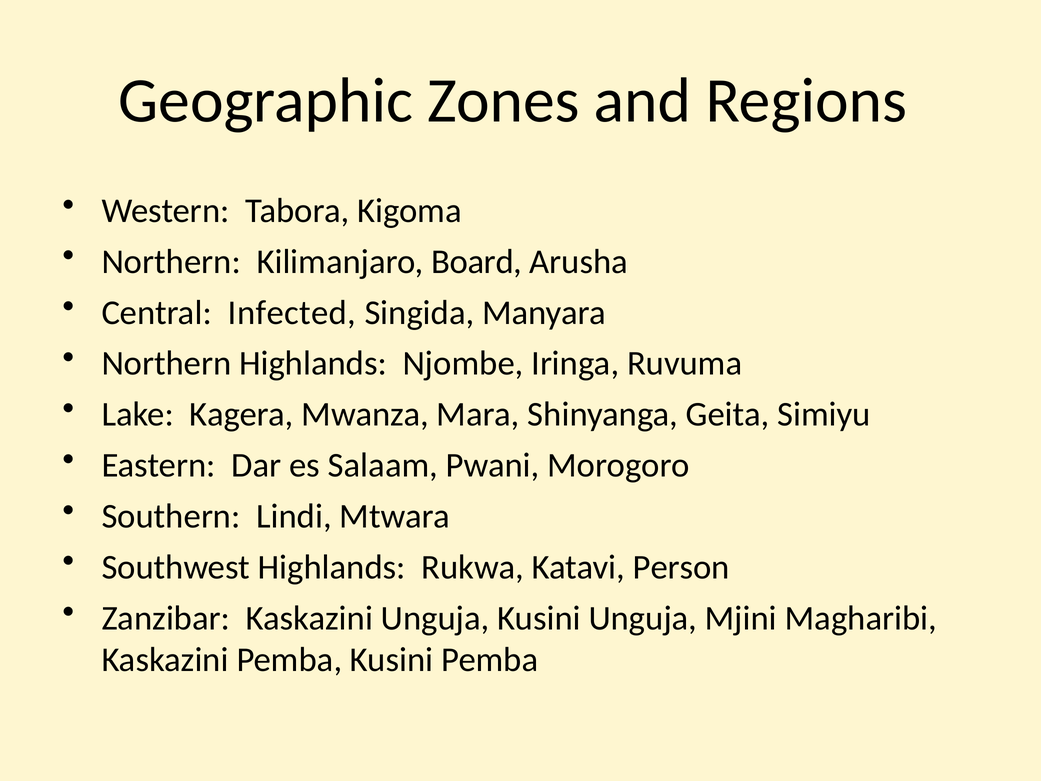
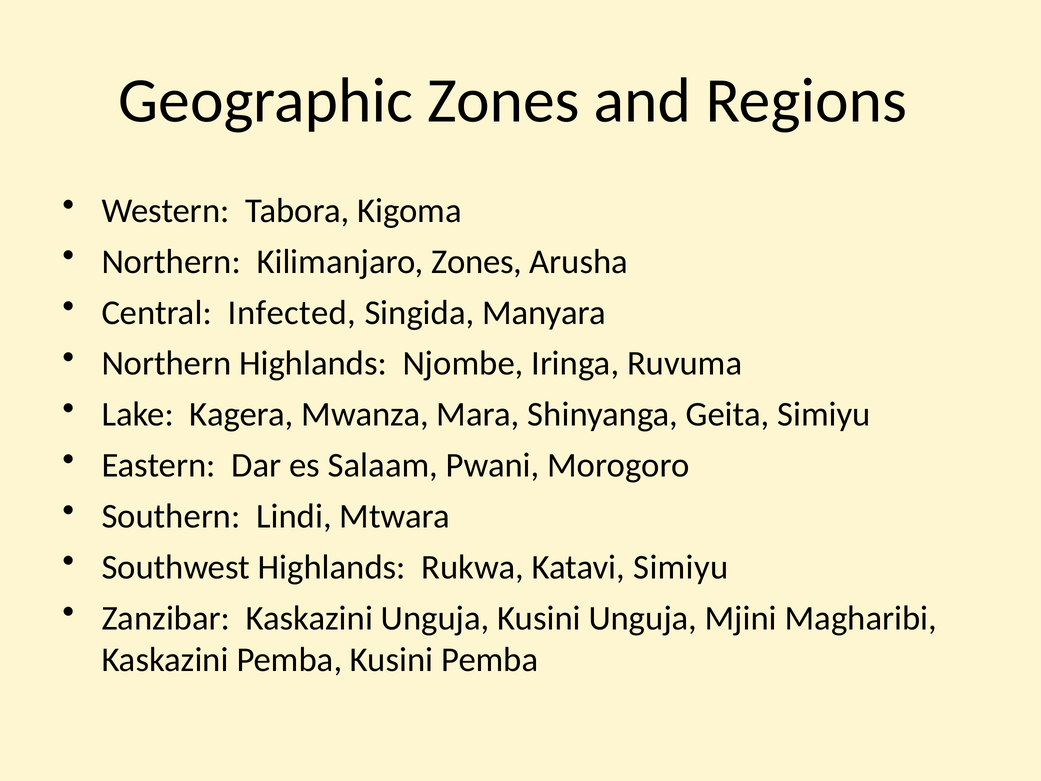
Kilimanjaro Board: Board -> Zones (477, 262)
Katavi Person: Person -> Simiyu (681, 567)
